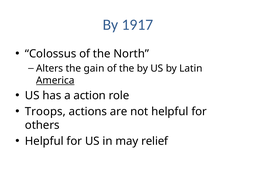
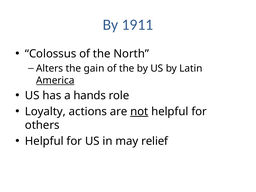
1917: 1917 -> 1911 (137, 25)
action: action -> hands (90, 96)
Troops: Troops -> Loyalty (45, 111)
not underline: none -> present (139, 111)
